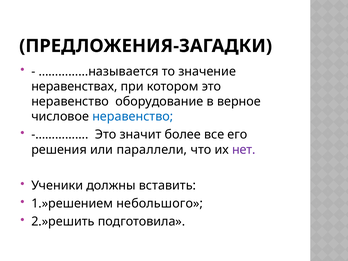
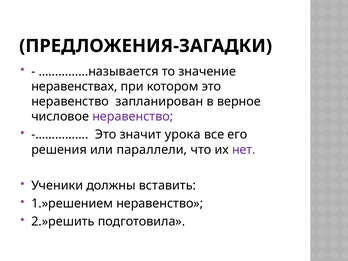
оборудование: оборудование -> запланирован (159, 102)
неравенство colour: blue -> purple (133, 117)
более: более -> урока (183, 135)
1.»решением небольшого: небольшого -> неравенство (160, 204)
